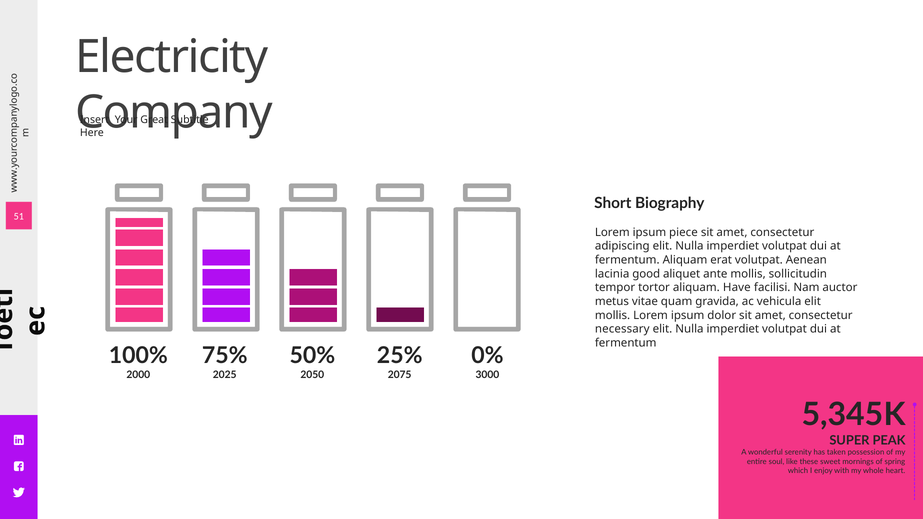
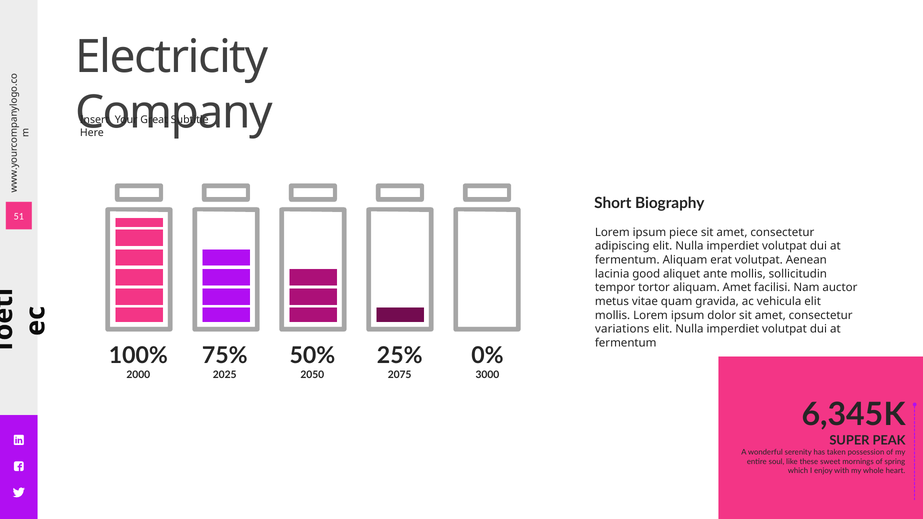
aliquam Have: Have -> Amet (737, 288)
necessary: necessary -> variations (622, 329)
5,345K: 5,345K -> 6,345K (854, 415)
